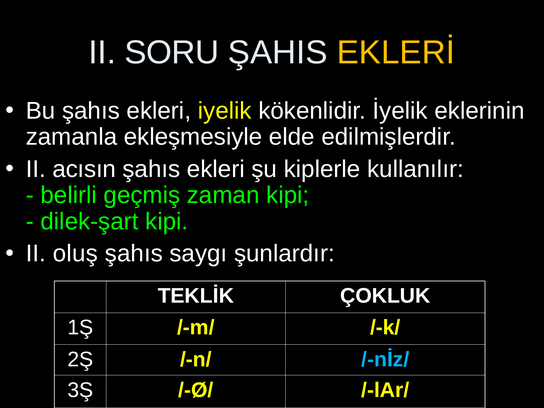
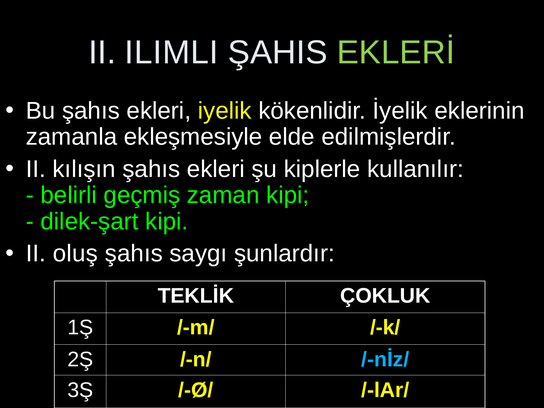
SORU: SORU -> ILIMLI (172, 53)
EKLERİ colour: yellow -> light green (396, 53)
acısın: acısın -> kılışın (84, 169)
